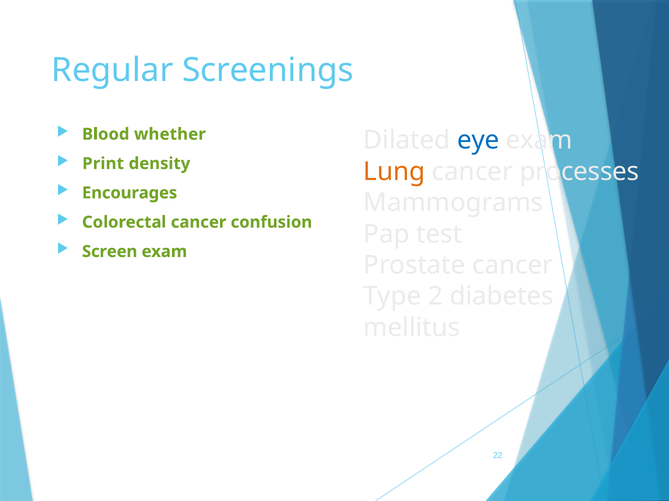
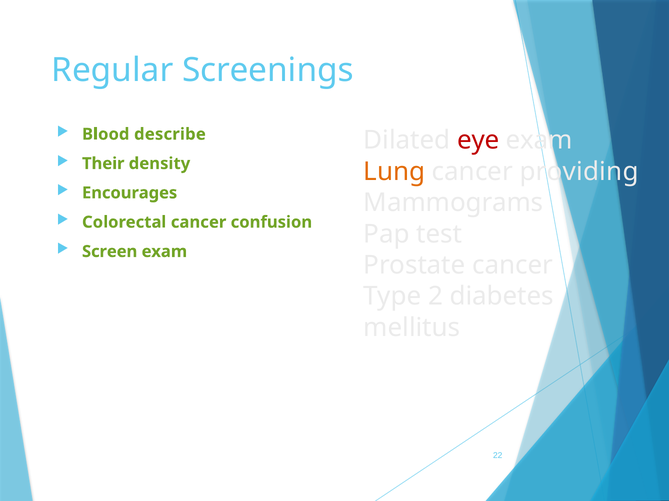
whether: whether -> describe (170, 134)
eye colour: blue -> red (478, 141)
Print: Print -> Their (103, 164)
processes: processes -> providing (579, 172)
